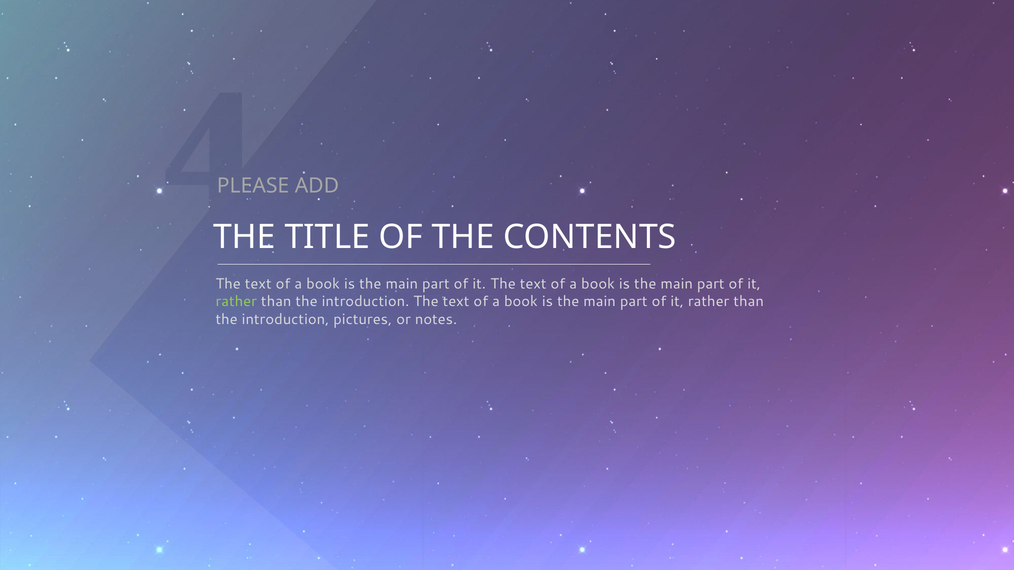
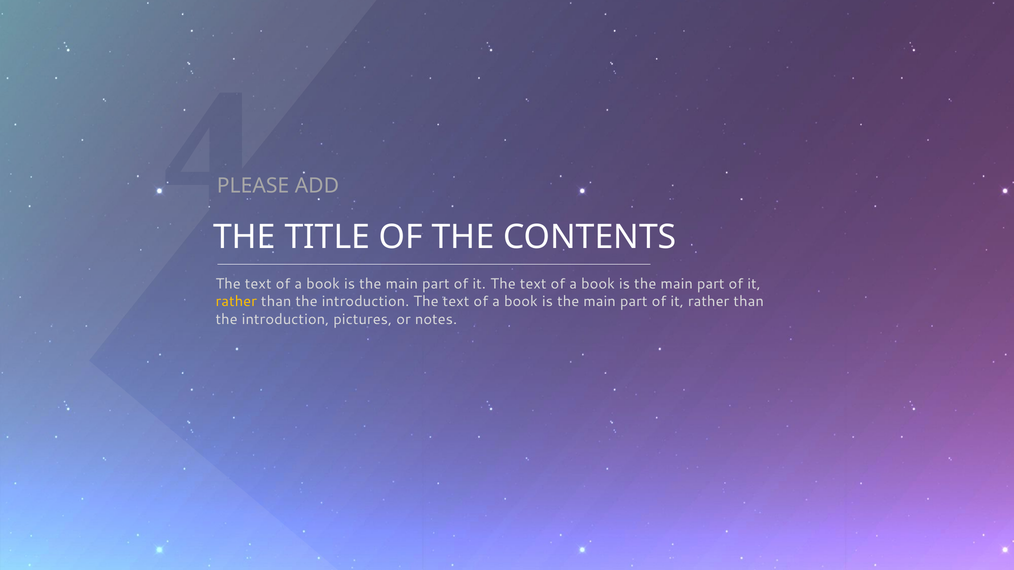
rather colour: light green -> yellow (236, 302)
